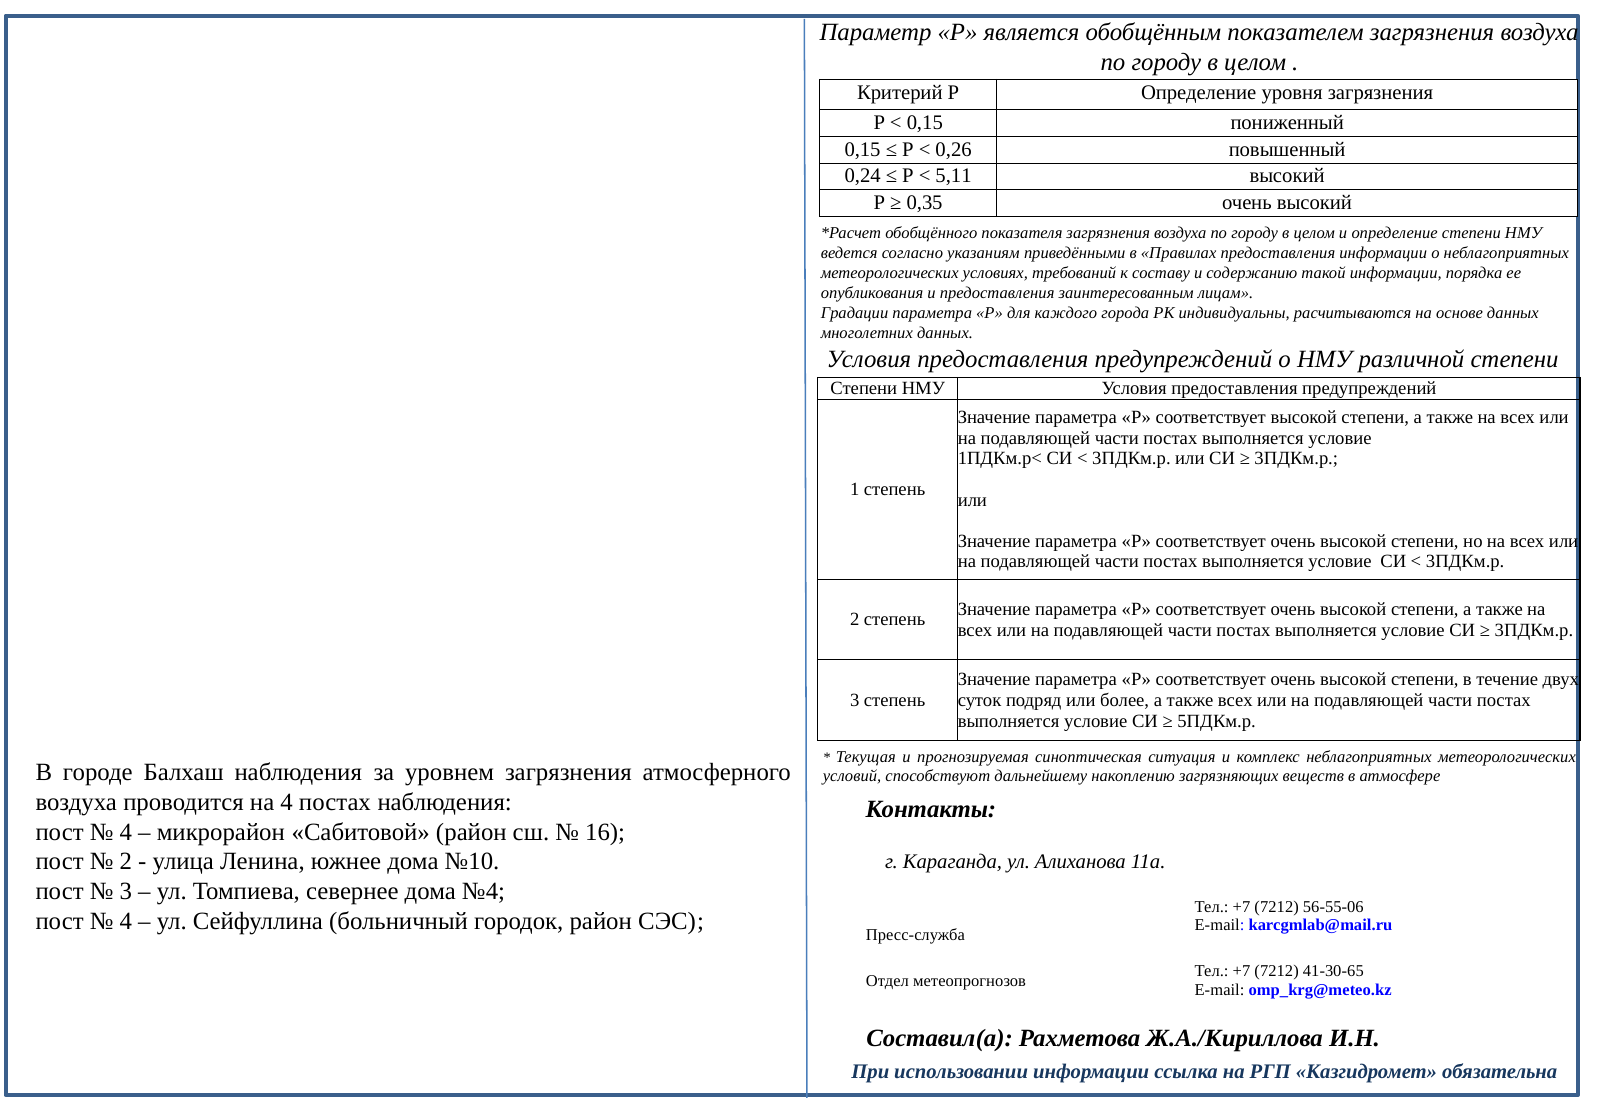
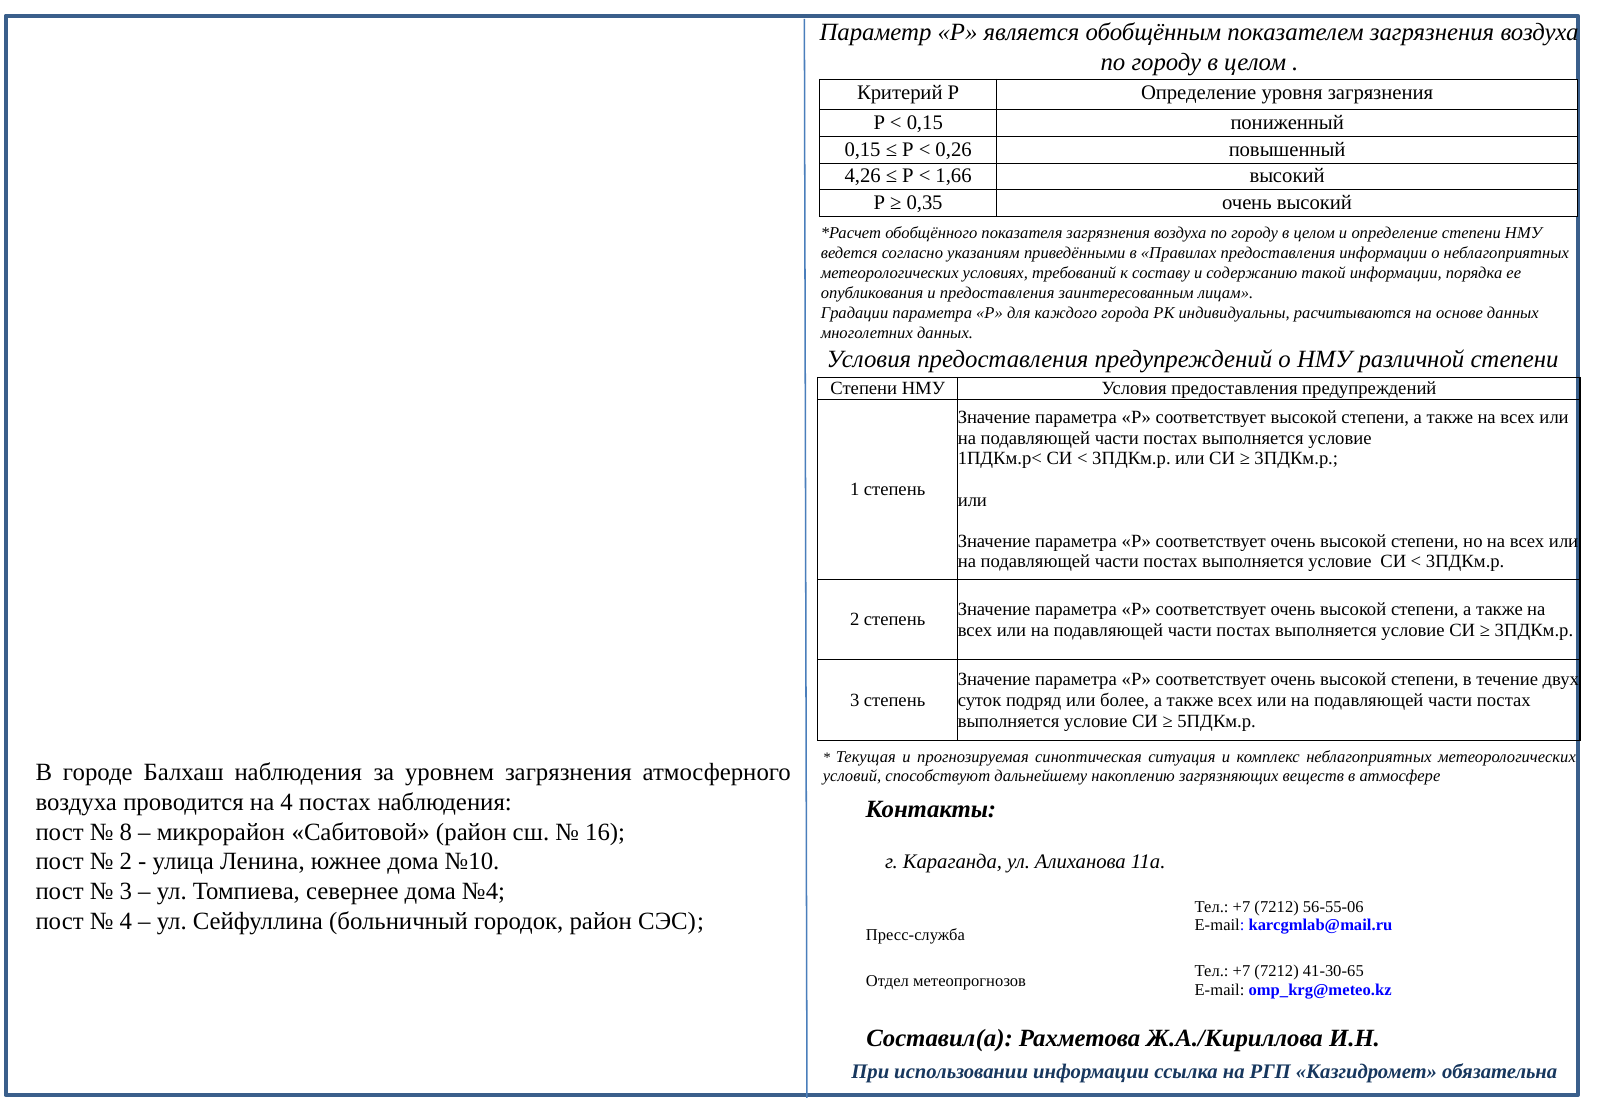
0,24: 0,24 -> 4,26 (863, 176)
5,11: 5,11 -> 1,66 (954, 176)
4: 4 -> 8 (126, 832)
